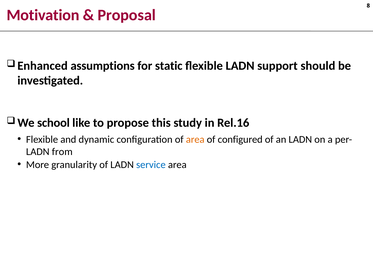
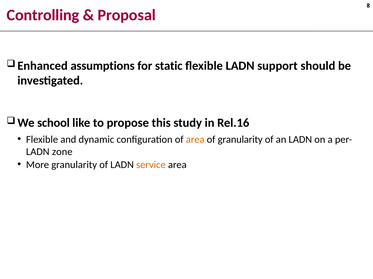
Motivation: Motivation -> Controlling (43, 15)
of configured: configured -> granularity (240, 140)
from: from -> zone (62, 152)
service colour: blue -> orange (151, 165)
